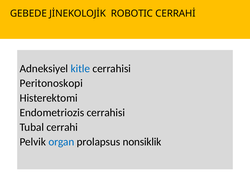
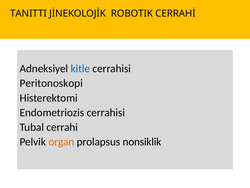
GEBEDE: GEBEDE -> TANITTI (28, 13)
ROBOTIC: ROBOTIC -> ROBOTIK (132, 13)
organ colour: blue -> orange (61, 142)
